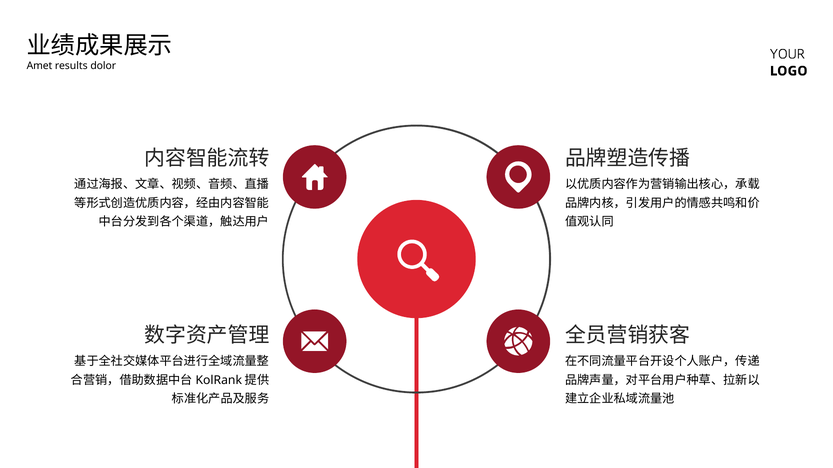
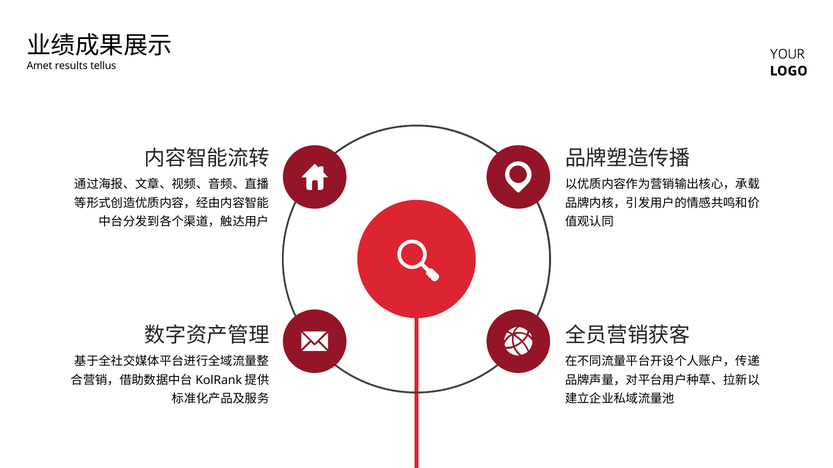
dolor: dolor -> tellus (103, 66)
